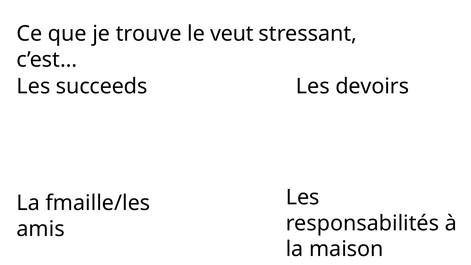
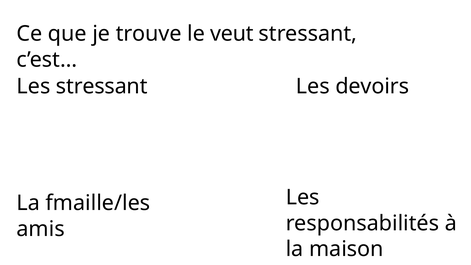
Les succeeds: succeeds -> stressant (102, 86)
